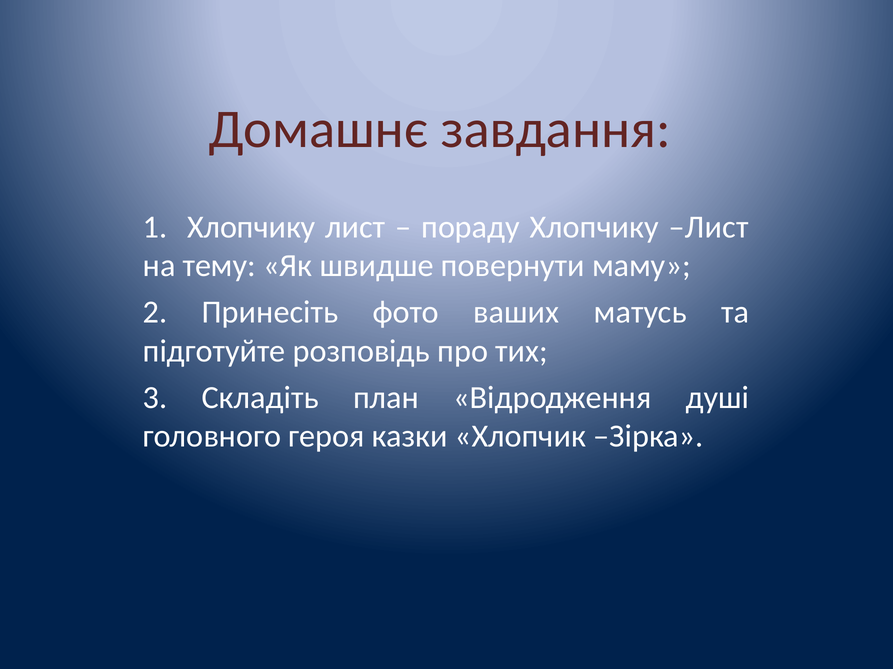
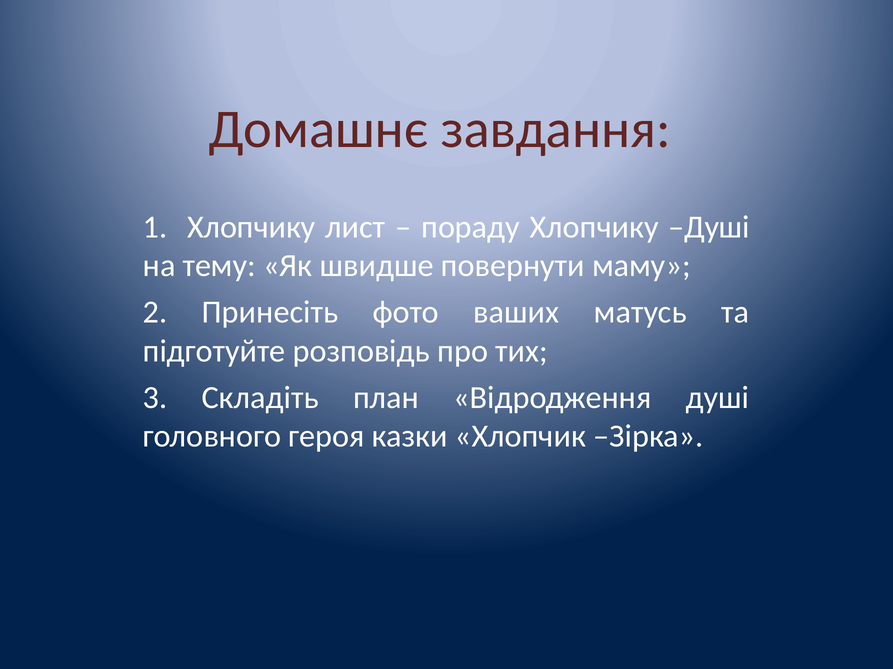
пораду Хлопчику Лист: Лист -> Душі (709, 227)
